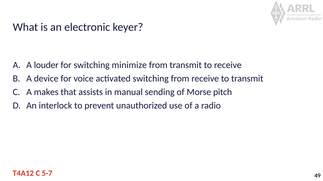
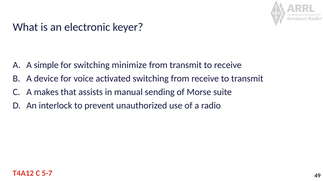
louder: louder -> simple (46, 65)
pitch: pitch -> suite (223, 92)
